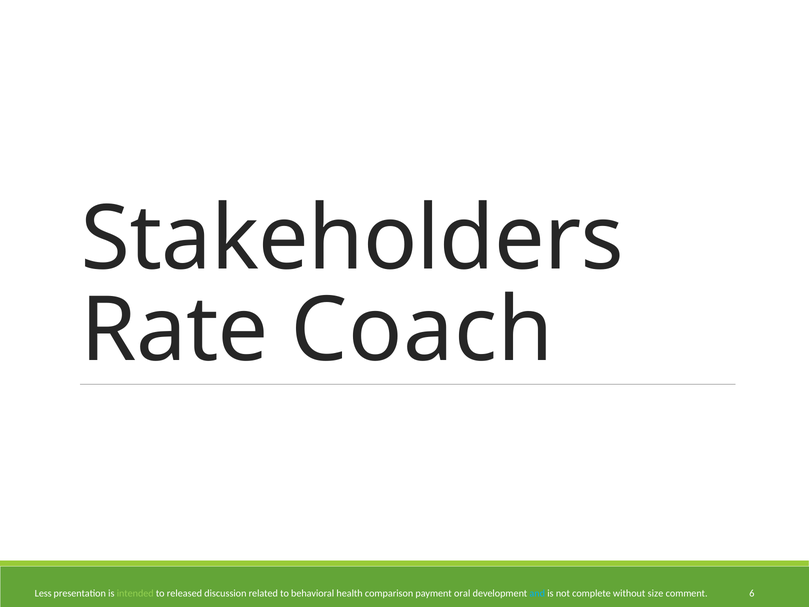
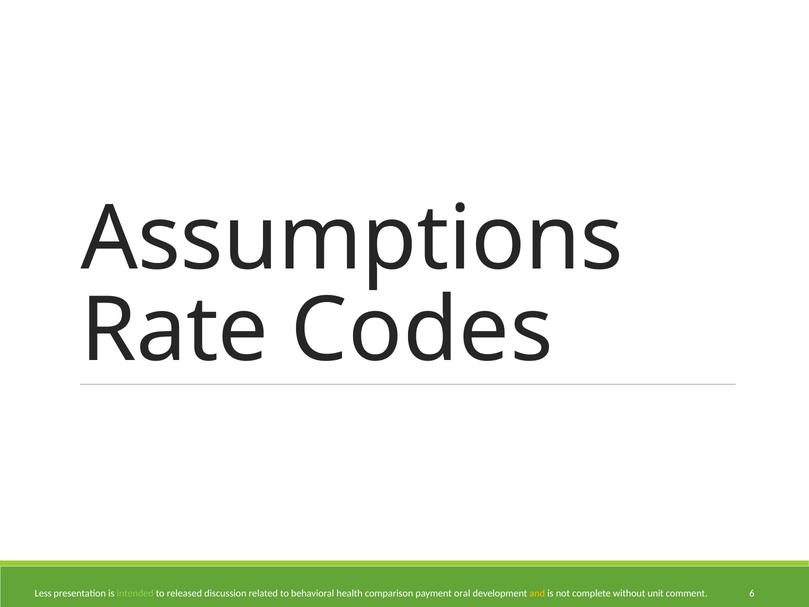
Stakeholders: Stakeholders -> Assumptions (352, 239)
Coach: Coach -> Codes (422, 331)
and colour: light blue -> yellow (537, 593)
size: size -> unit (656, 593)
